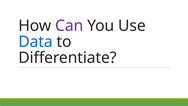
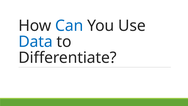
Can colour: purple -> blue (69, 26)
